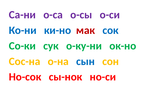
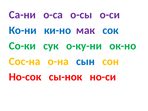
мак colour: red -> purple (86, 30)
